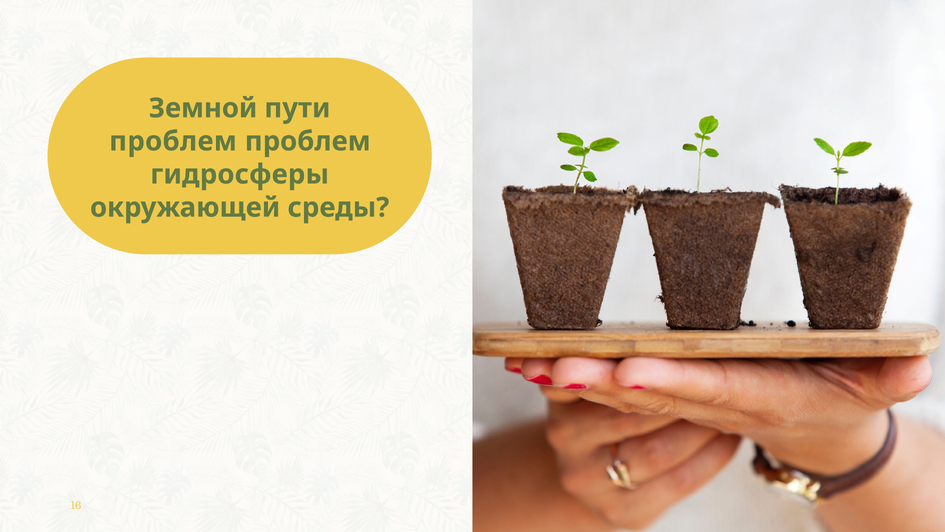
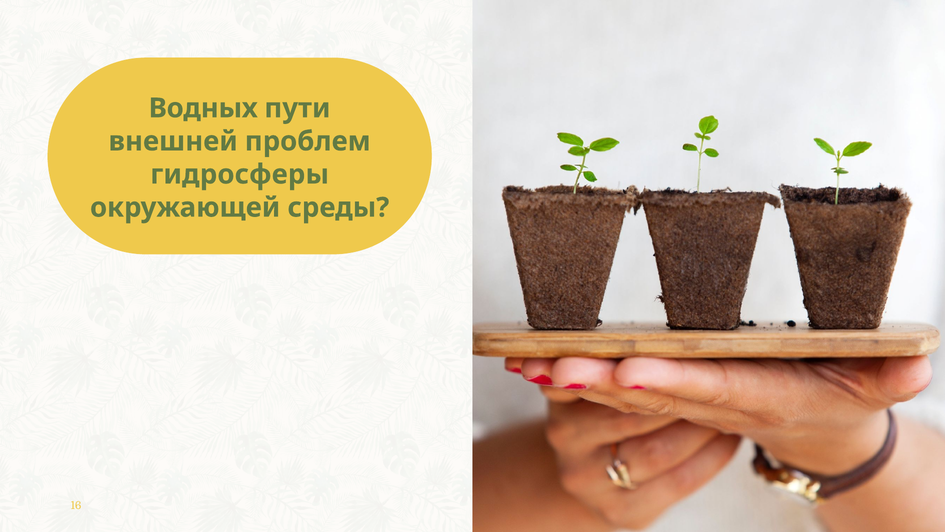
Земной: Земной -> Водных (203, 108)
проблем: проблем -> внешней (173, 141)
